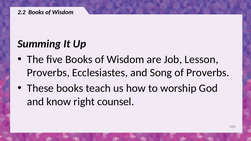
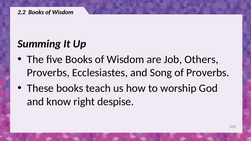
Lesson: Lesson -> Others (201, 60)
counsel: counsel -> despise (116, 102)
